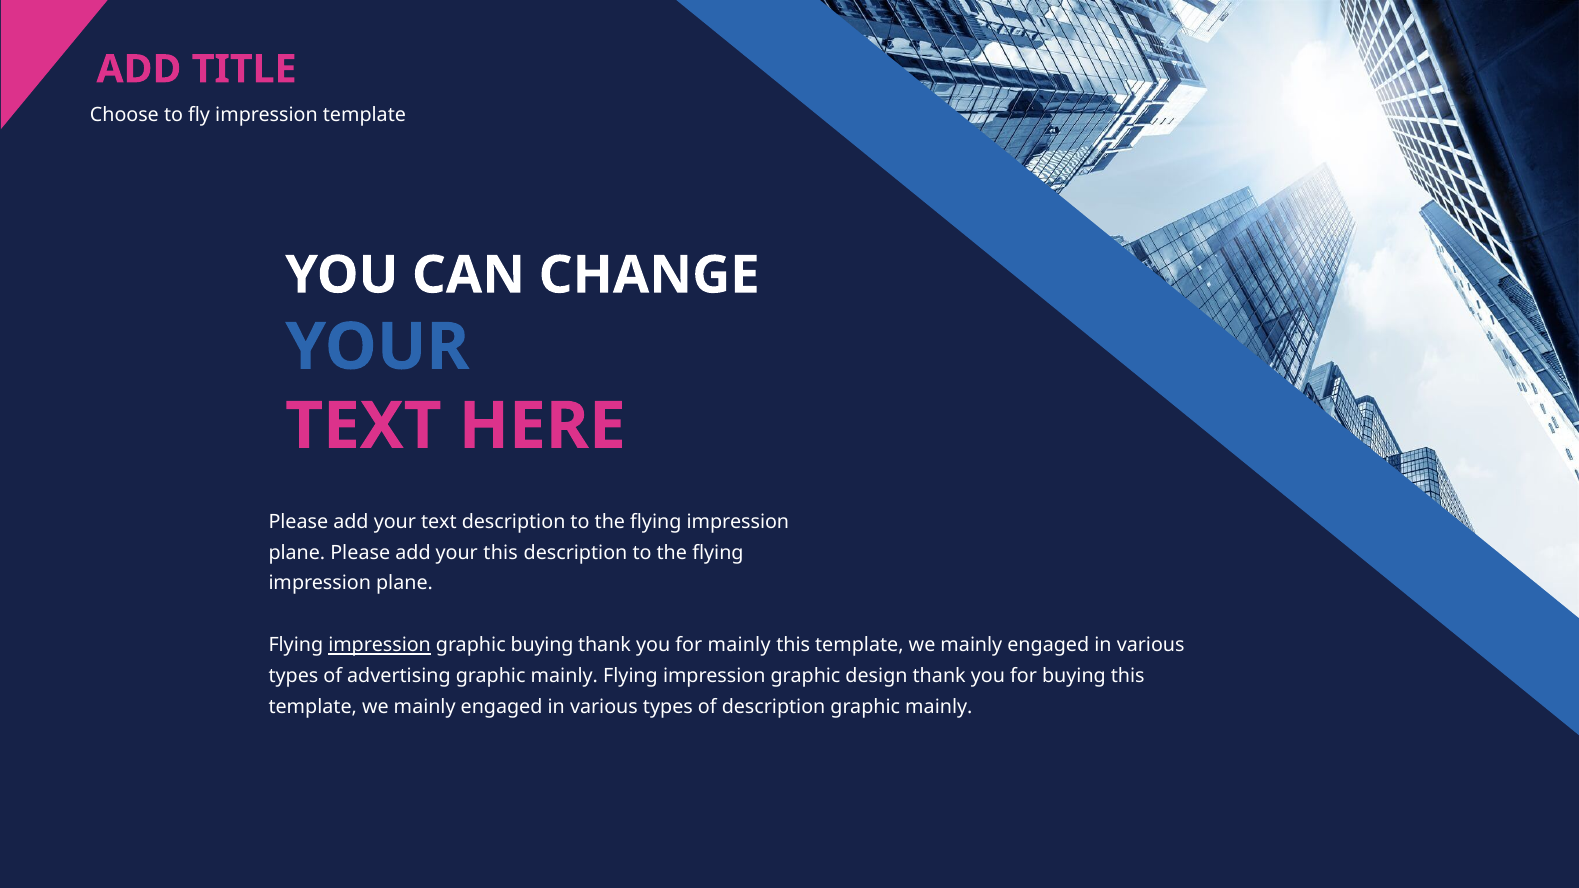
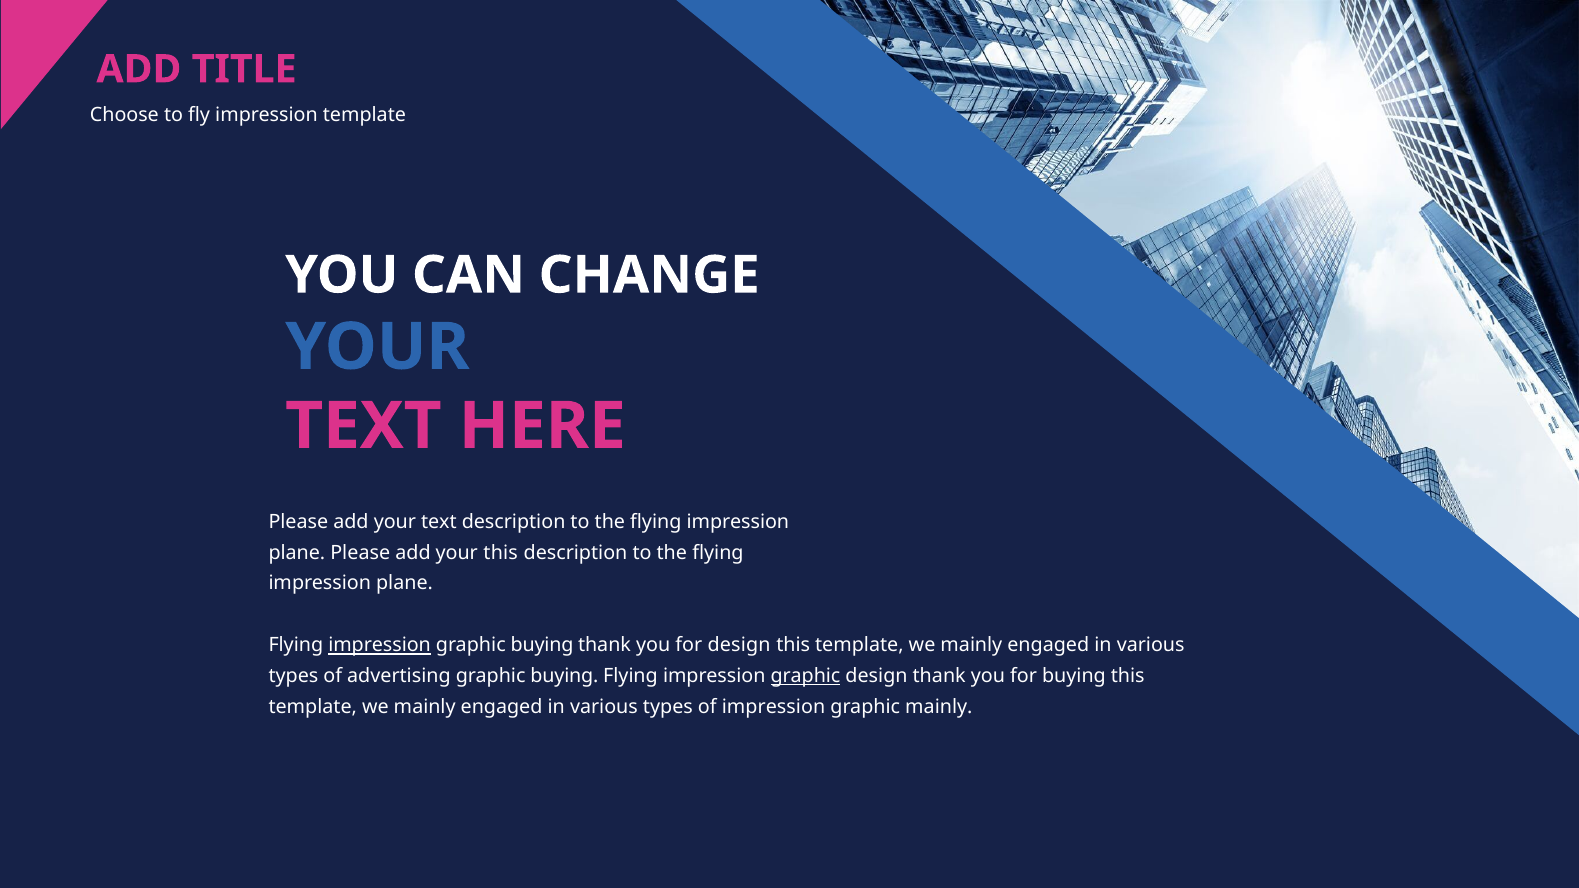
for mainly: mainly -> design (739, 646)
advertising graphic mainly: mainly -> buying (564, 676)
graphic underline: none -> present (806, 676)
of description: description -> impression (774, 707)
